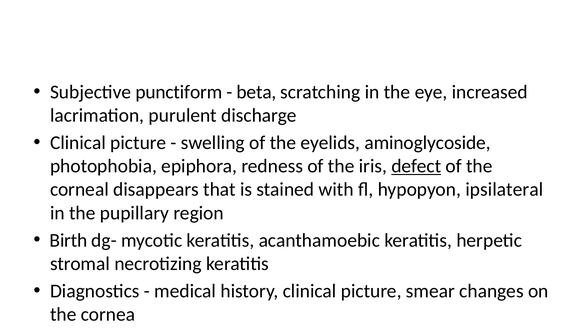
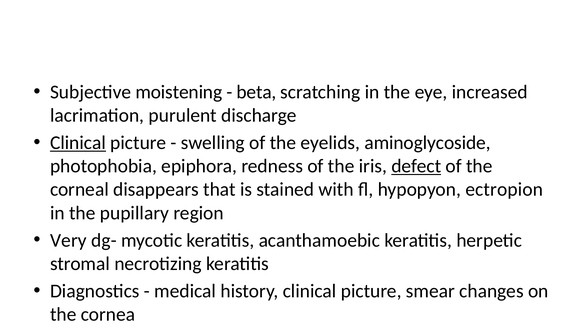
punctiform: punctiform -> moistening (179, 92)
Clinical underline: none -> present (78, 143)
ipsilateral: ipsilateral -> ectropion (504, 189)
Birth: Birth -> Very (68, 240)
